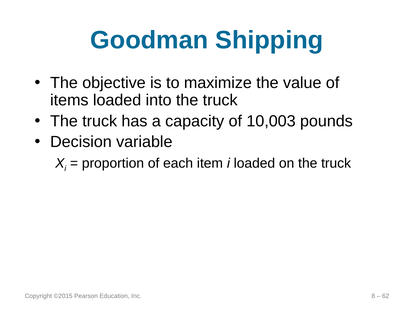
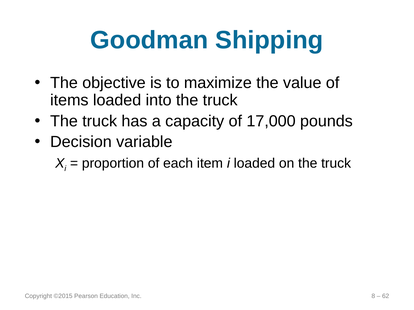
10,003: 10,003 -> 17,000 (271, 121)
